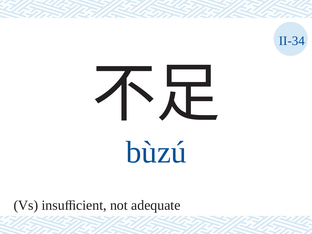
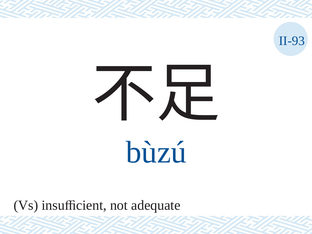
II-34: II-34 -> II-93 (292, 41)
